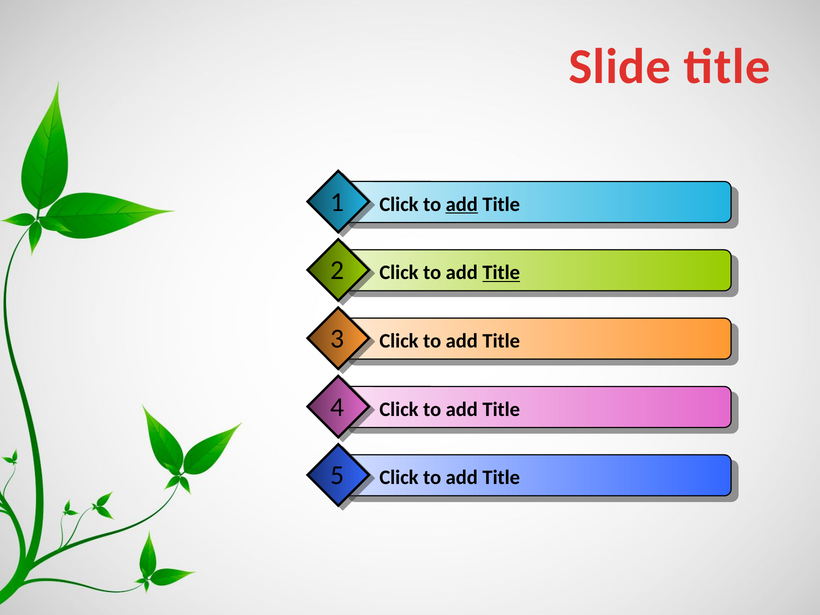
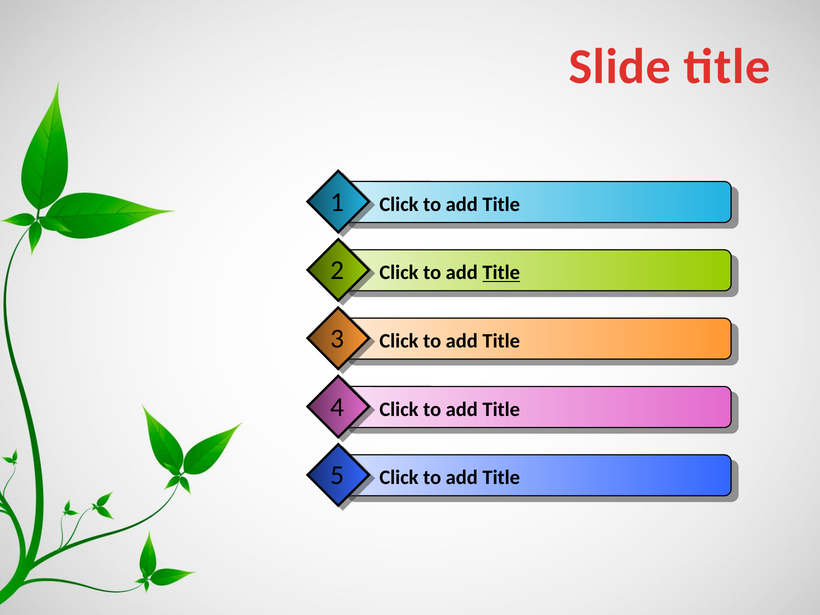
add underline: present -> none (462, 204)
